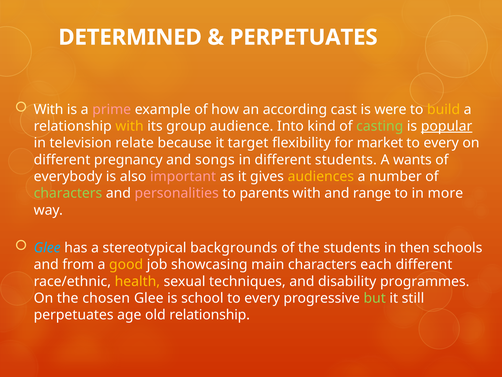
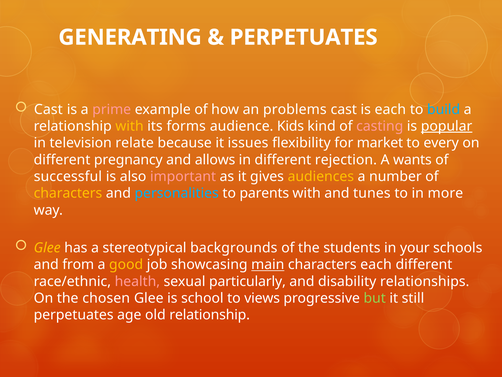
DETERMINED: DETERMINED -> GENERATING (130, 37)
With: With -> Cast (48, 109)
according: according -> problems (295, 109)
is were: were -> each (390, 109)
build colour: yellow -> light blue (444, 109)
group: group -> forms (186, 126)
Into: Into -> Kids (290, 126)
casting colour: light green -> pink (380, 126)
target: target -> issues (248, 143)
songs: songs -> allows (215, 160)
different students: students -> rejection (346, 160)
everybody: everybody -> successful (68, 176)
characters colour: light green -> yellow (68, 193)
personalities colour: pink -> light blue (177, 193)
range: range -> tunes (372, 193)
Glee colour: light blue -> yellow (47, 248)
then: then -> your (415, 248)
main underline: none -> present (268, 264)
health colour: yellow -> pink (137, 281)
techniques: techniques -> particularly (247, 281)
programmes: programmes -> relationships (425, 281)
every: every -> views (262, 298)
